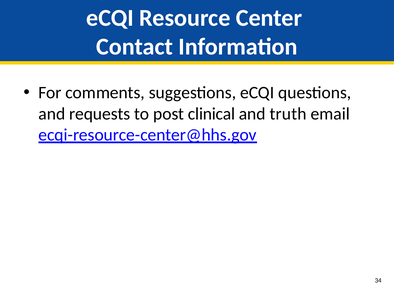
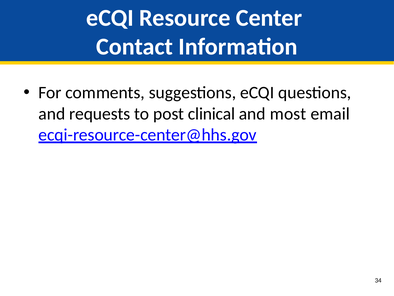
truth: truth -> most (288, 114)
